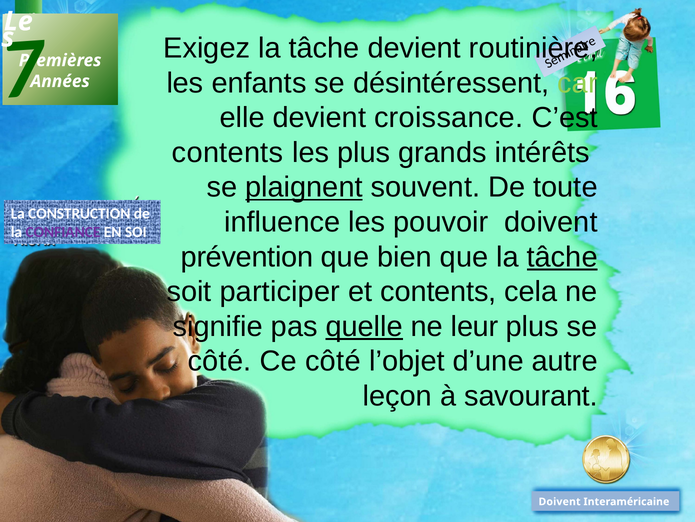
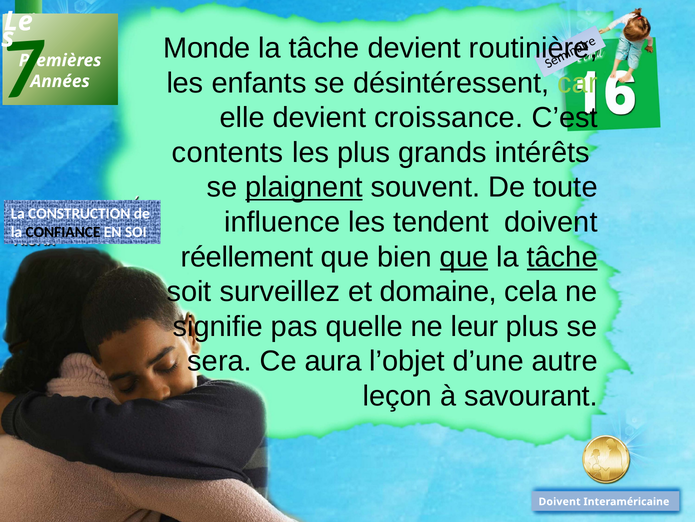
Exigez: Exigez -> Monde (207, 48)
pouvoir: pouvoir -> tendent (441, 222)
CONFIANCE colour: purple -> black (63, 232)
prévention: prévention -> réellement (247, 257)
que underline: none -> present (464, 257)
participer: participer -> surveillez (280, 291)
et contents: contents -> domaine (438, 291)
quelle underline: present -> none (364, 326)
côté: côté -> sera (220, 361)
Ce côté: côté -> aura (333, 361)
